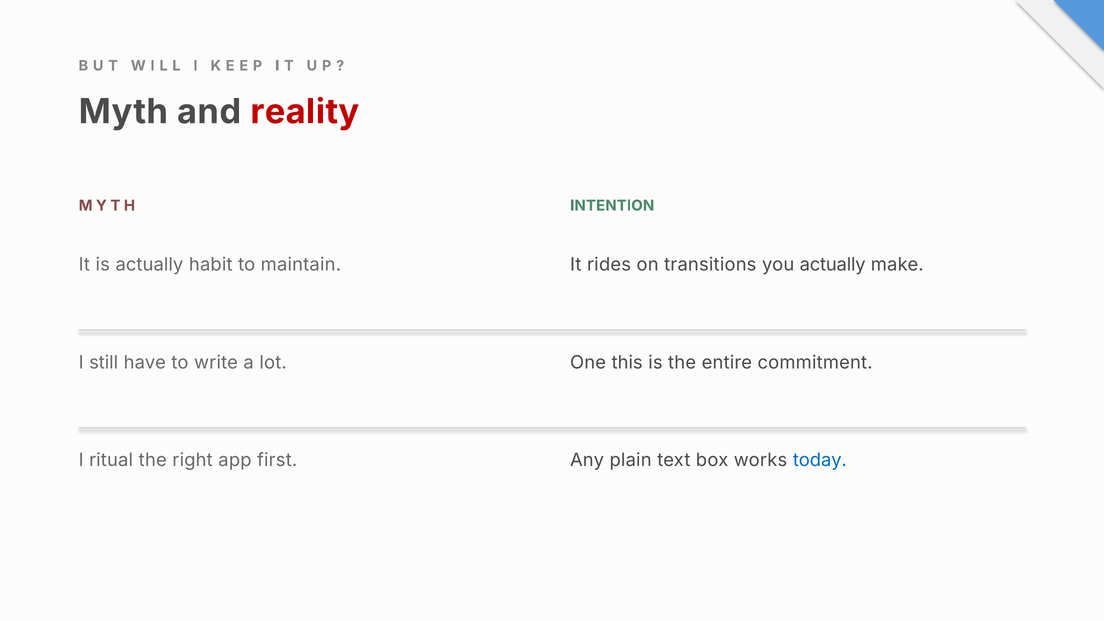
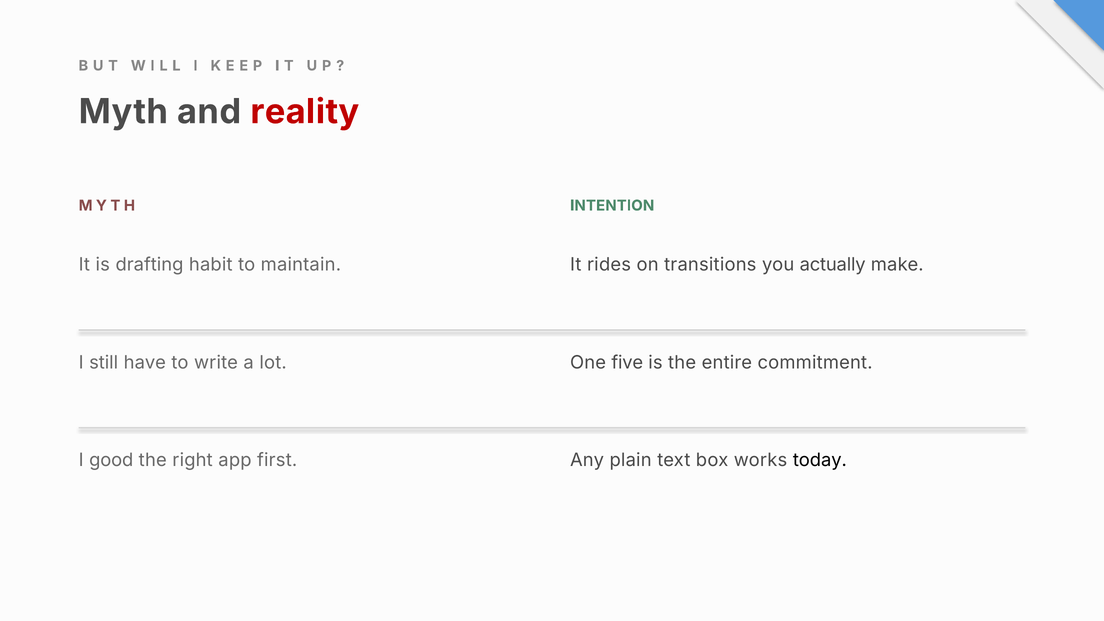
is actually: actually -> drafting (149, 265)
this: this -> five (627, 363)
ritual: ritual -> good (111, 460)
today colour: blue -> black (820, 460)
